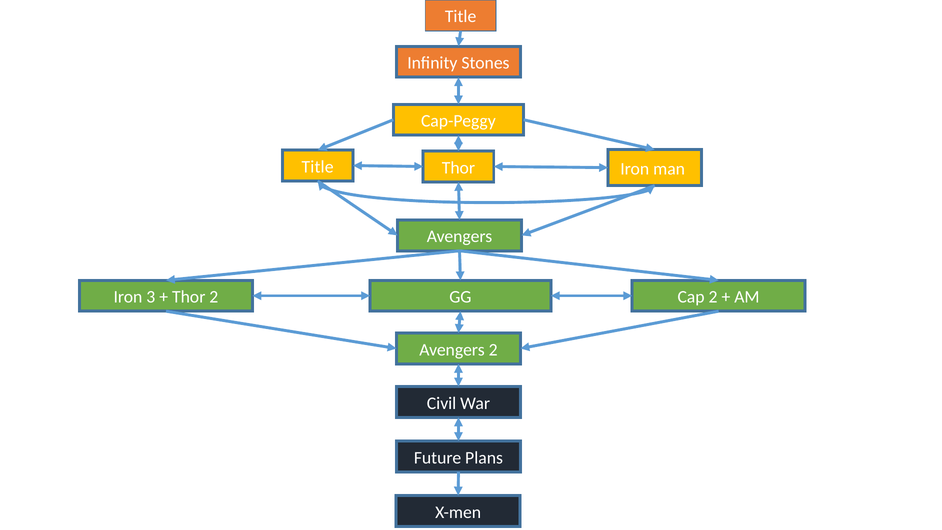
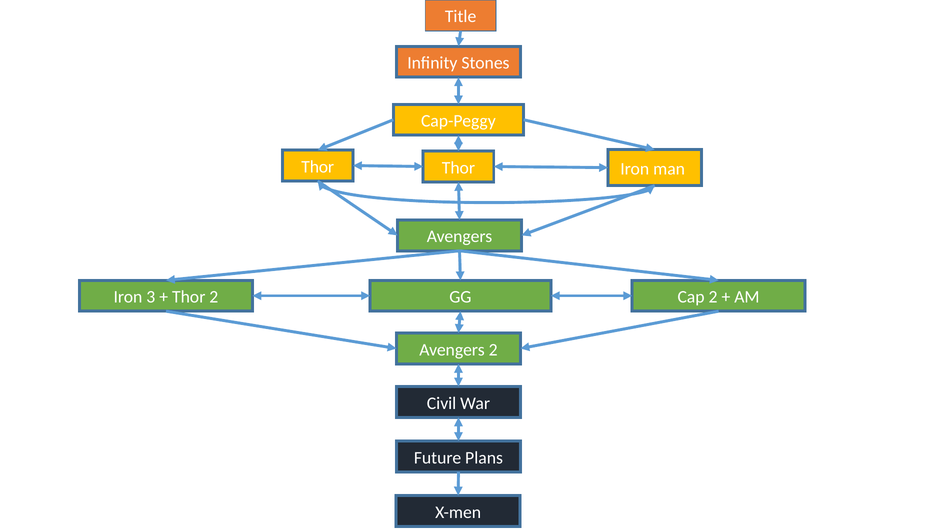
Title: Title -> Thor (318, 167)
